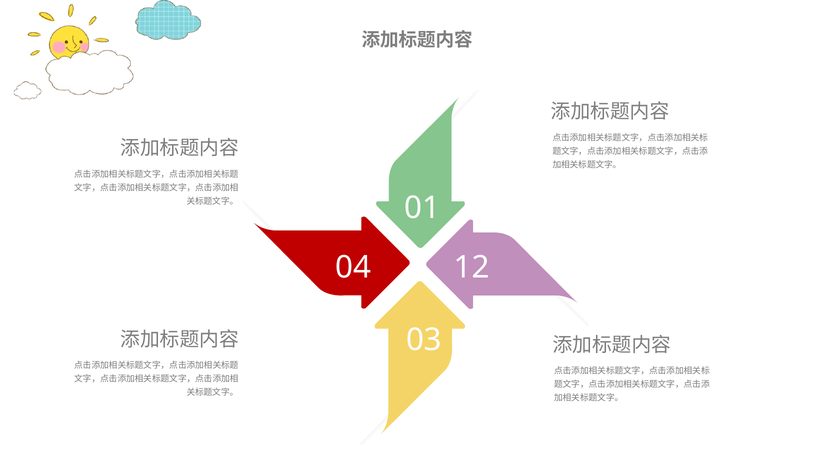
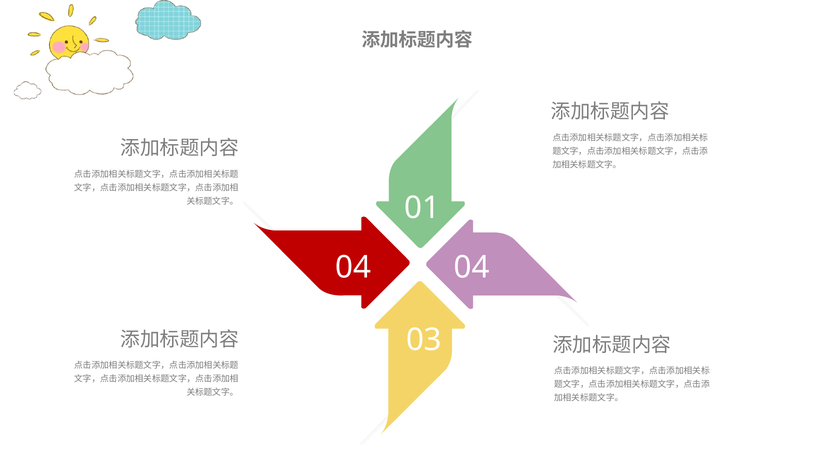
04 12: 12 -> 04 (472, 267)
